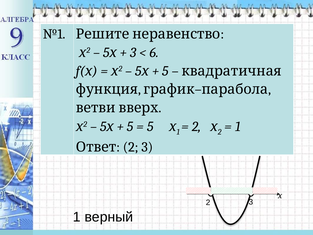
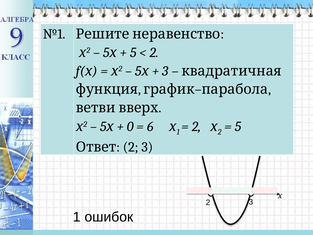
3: 3 -> 5 (133, 52)
6: 6 -> 2 (154, 52)
5: 5 -> 3 (165, 71)
5: 5 -> 0 (130, 126)
5: 5 -> 6 (150, 126)
1: 1 -> 5 (238, 126)
верный: верный -> ошибок (109, 217)
